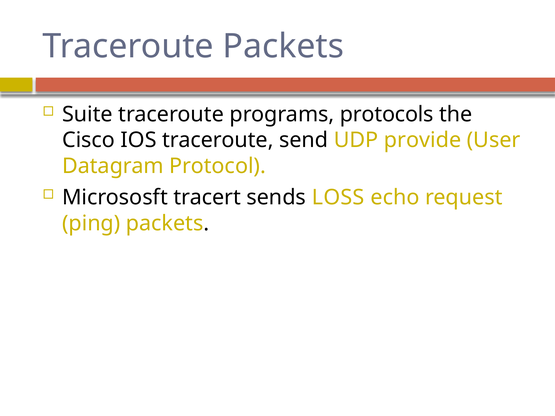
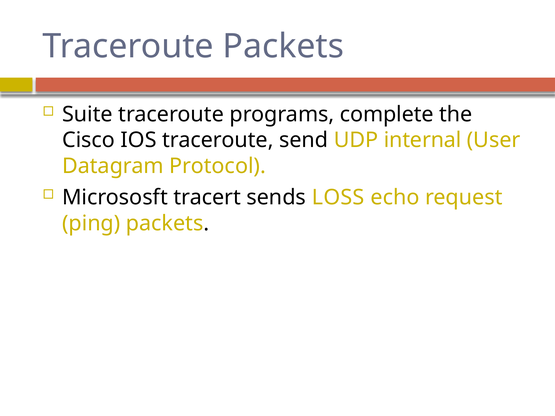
protocols: protocols -> complete (387, 114)
provide: provide -> internal (423, 140)
